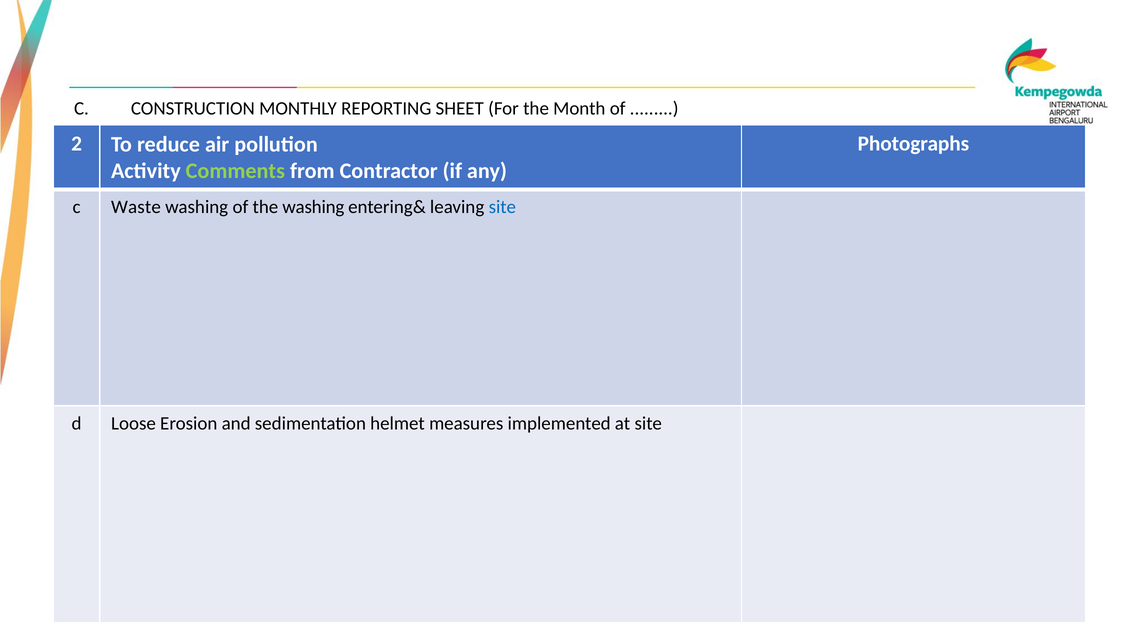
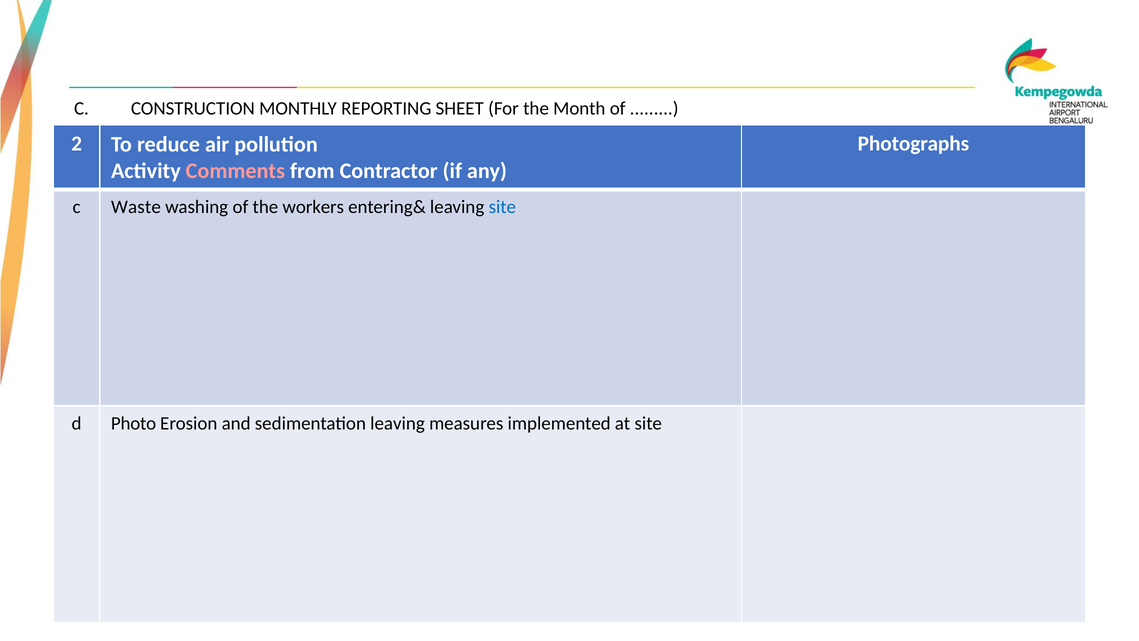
Comments colour: light green -> pink (235, 171)
the washing: washing -> workers (313, 207)
Loose: Loose -> Photo (134, 423)
sedimentation helmet: helmet -> leaving (398, 423)
